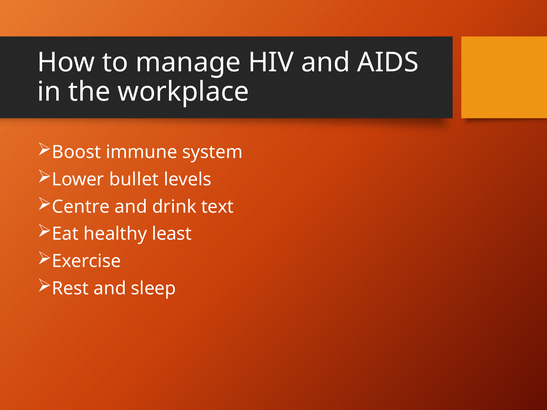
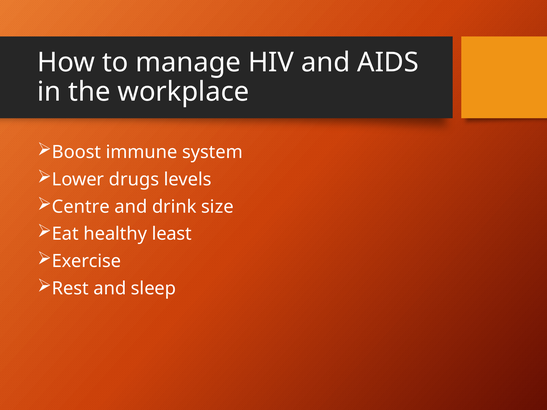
bullet: bullet -> drugs (134, 180)
text: text -> size (217, 207)
